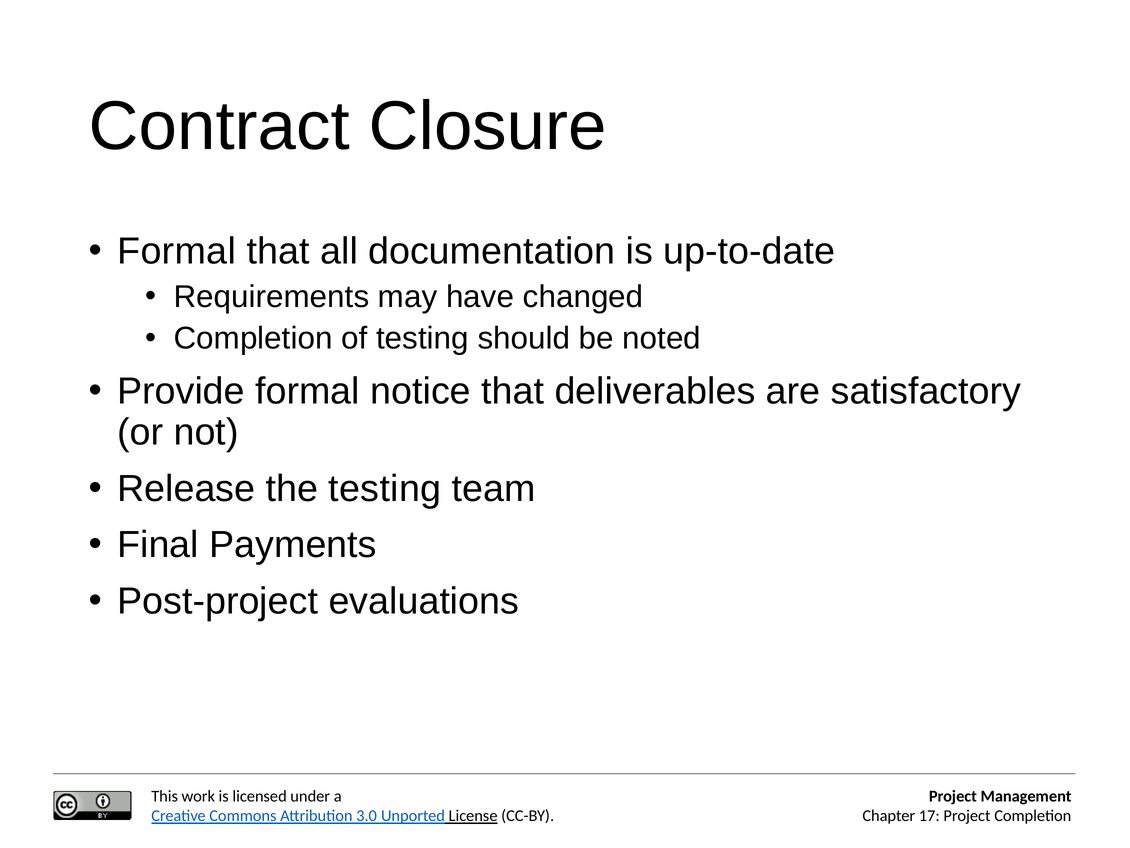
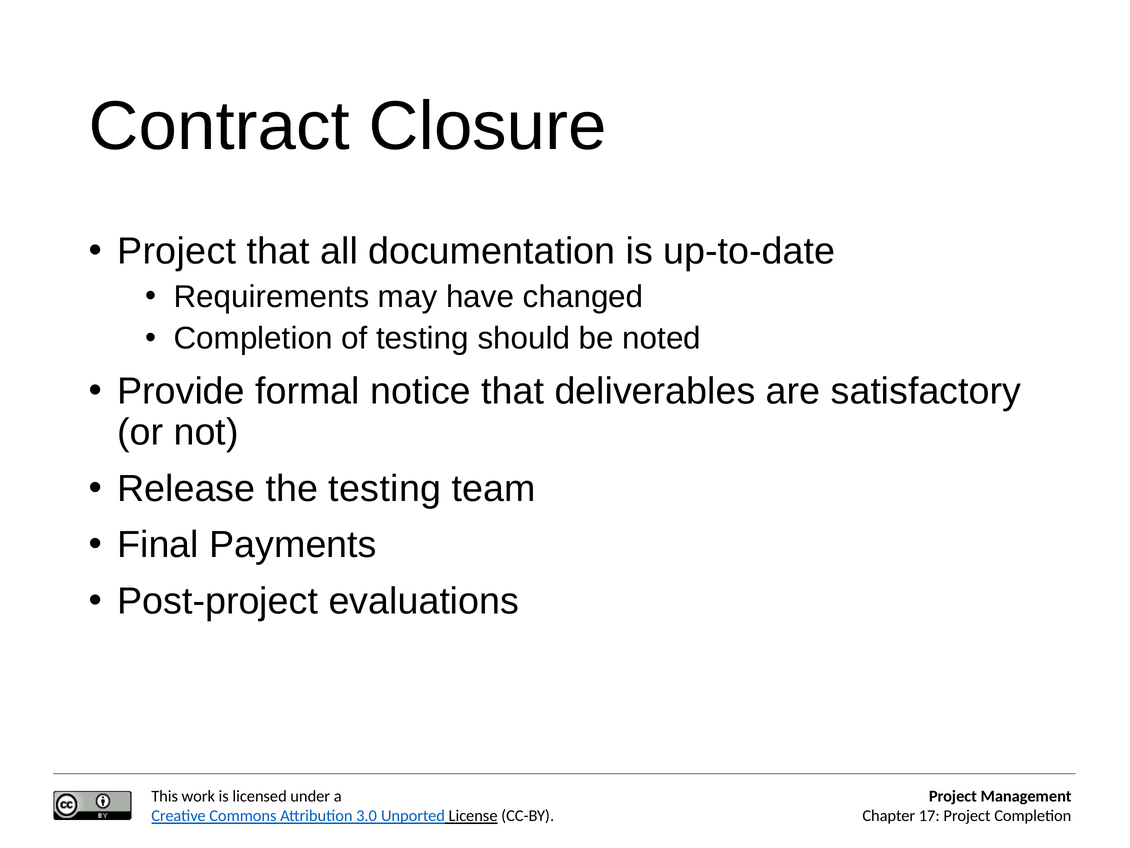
Formal: Formal -> Project (177, 251)
